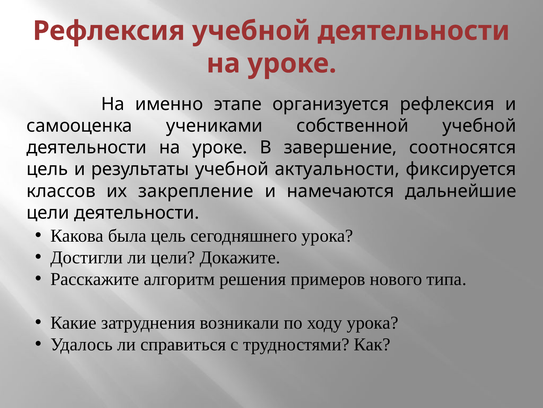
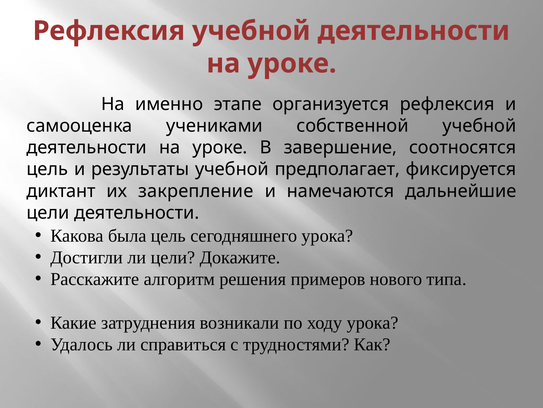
актуальности: актуальности -> предполагает (337, 169)
классов: классов -> диктант (61, 191)
